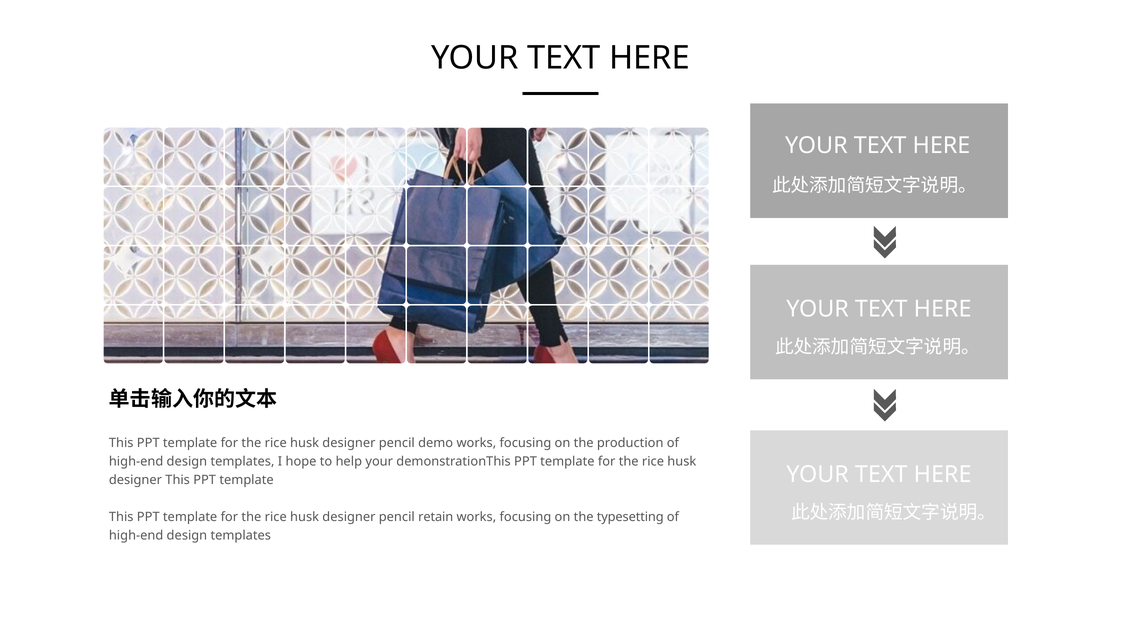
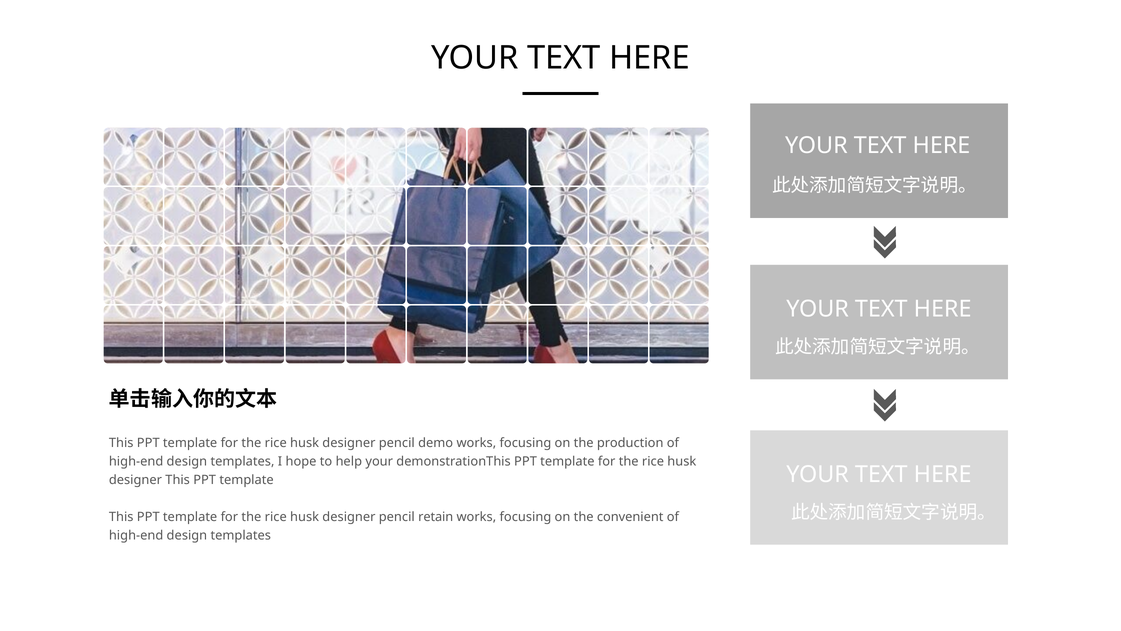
typesetting: typesetting -> convenient (630, 516)
